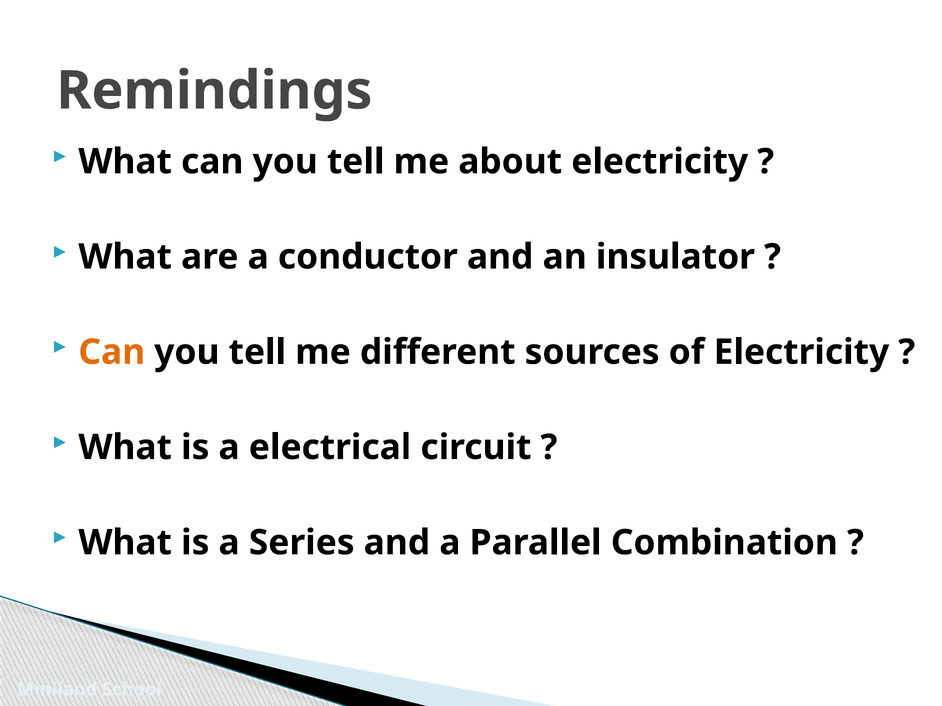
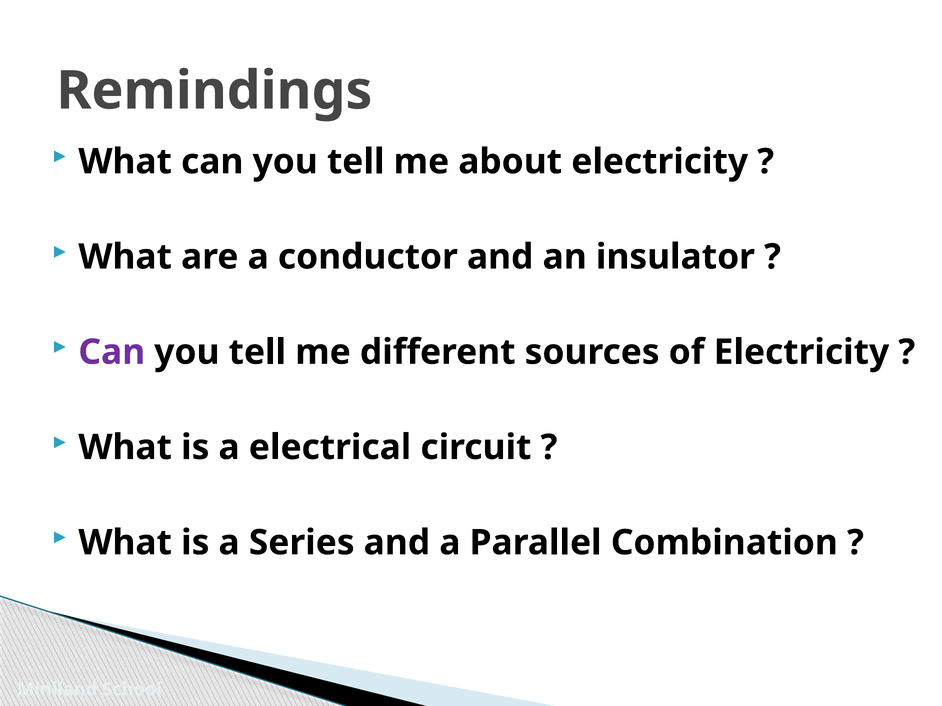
Can colour: orange -> purple (112, 352)
